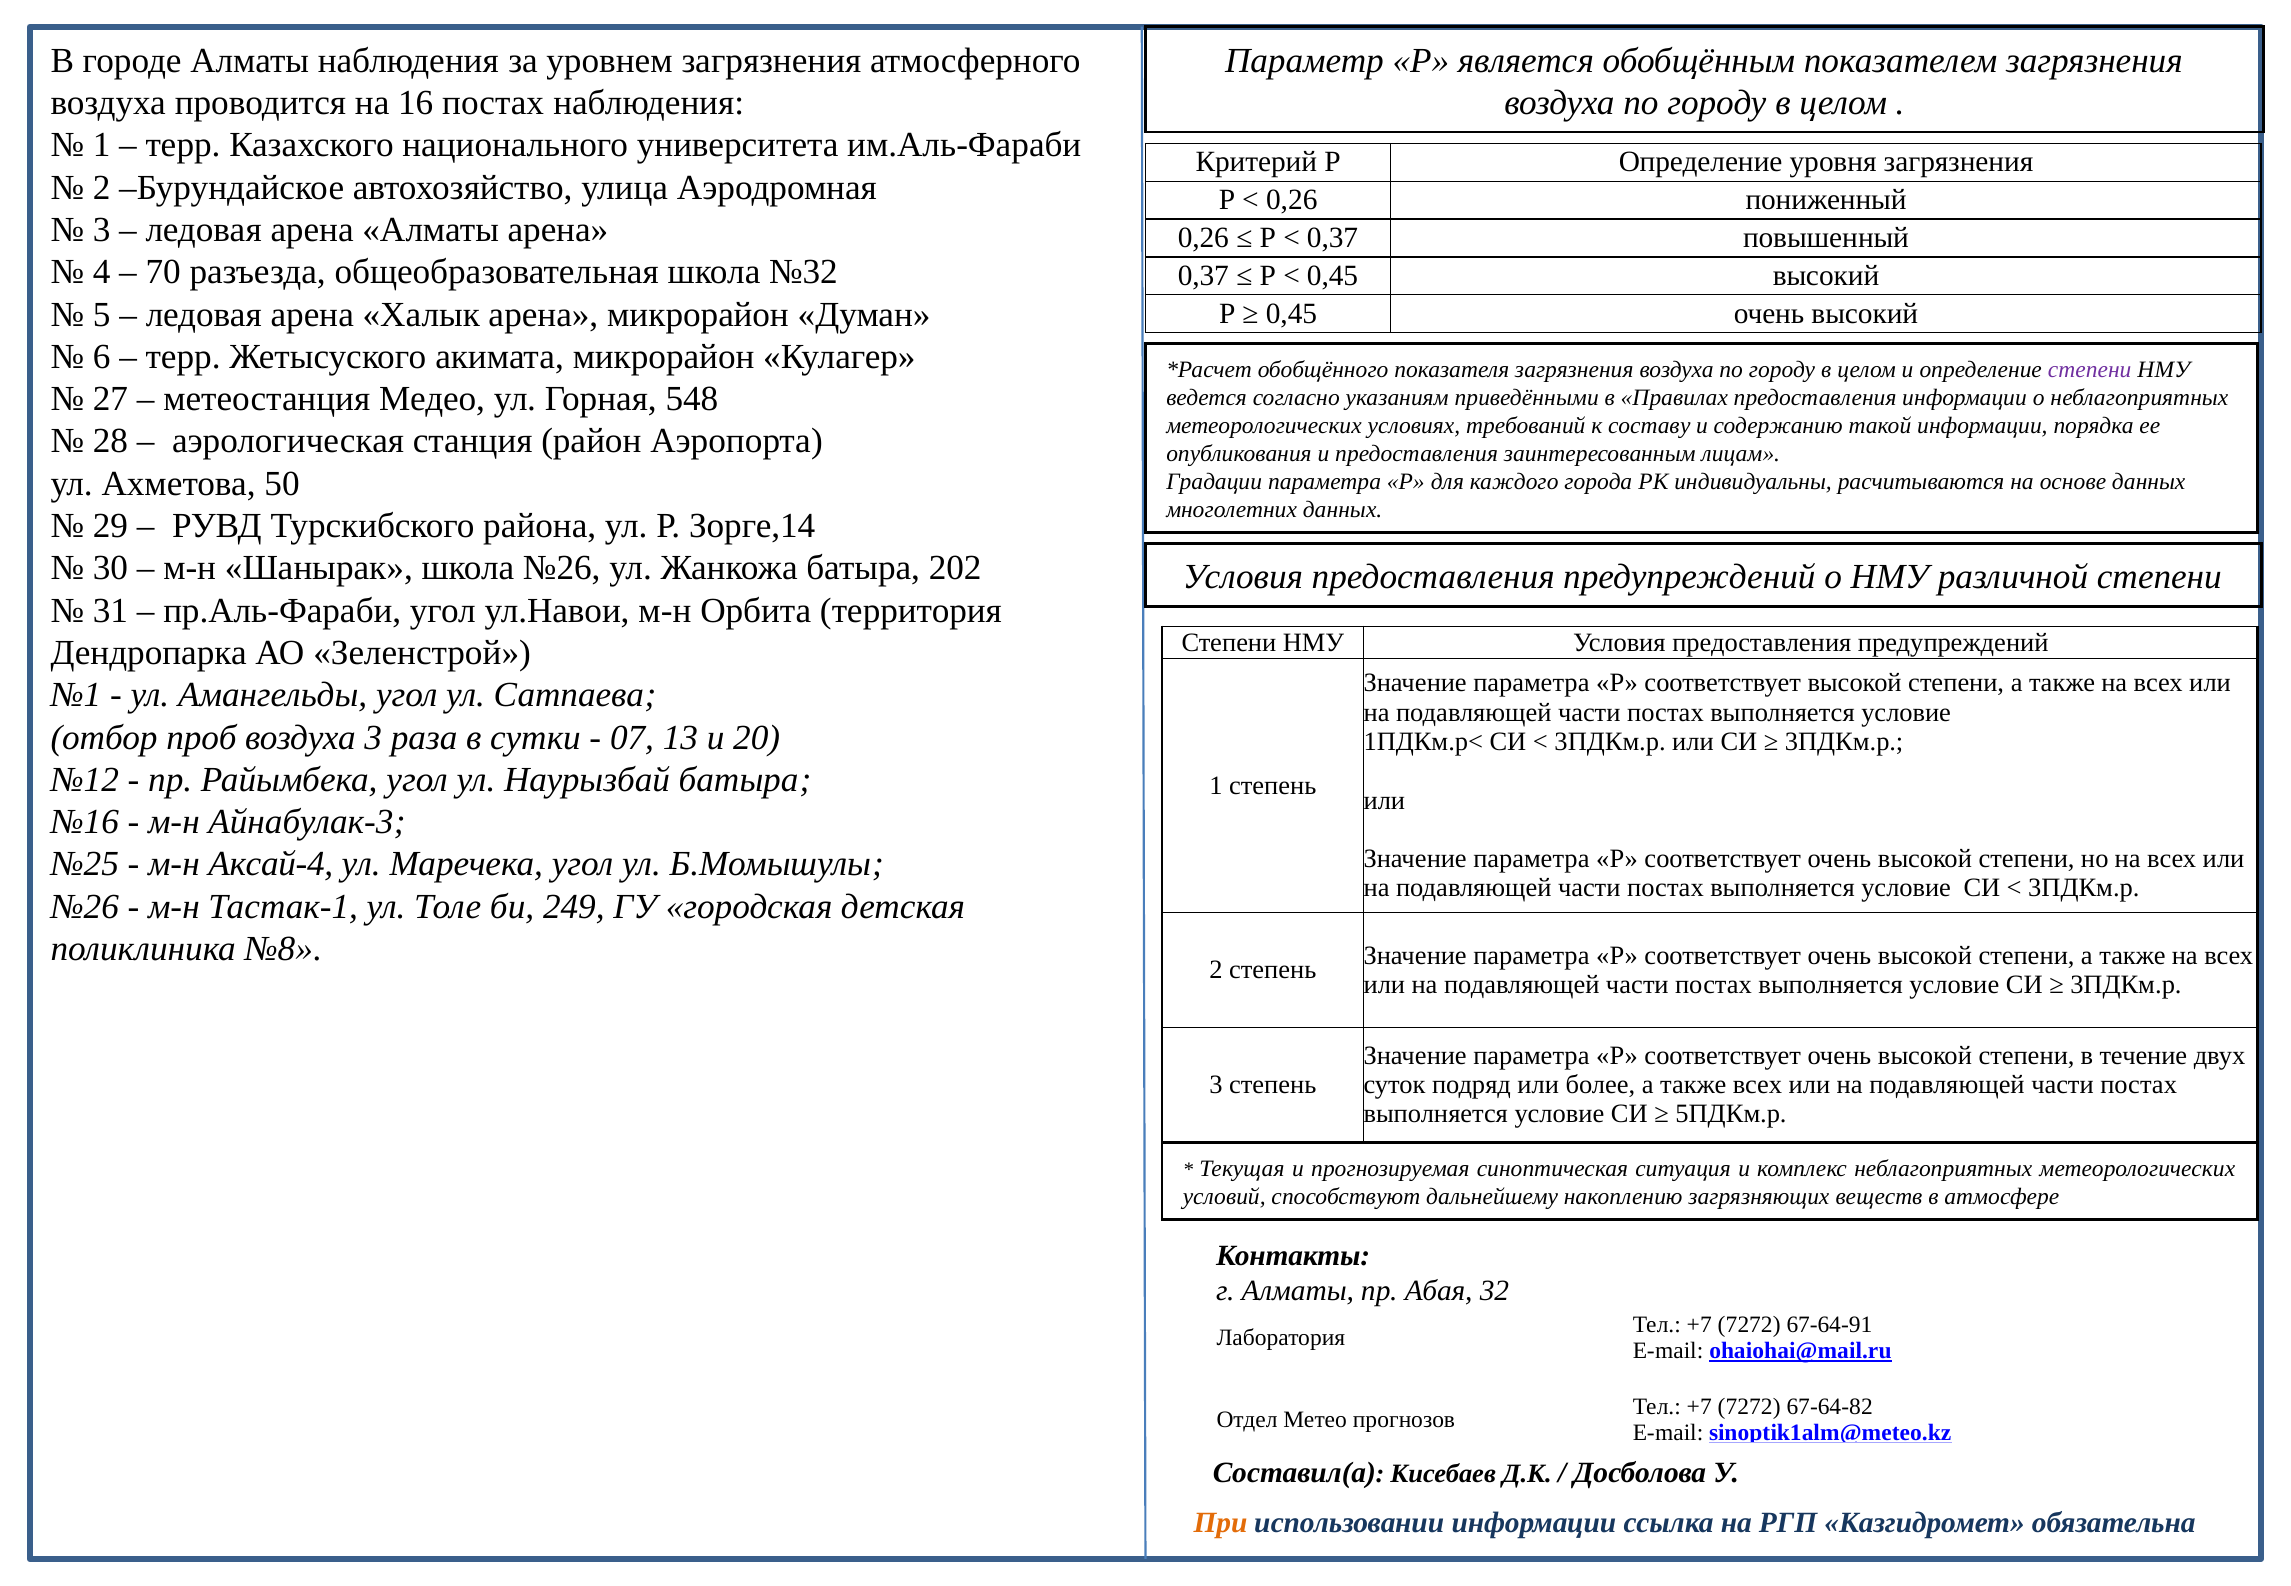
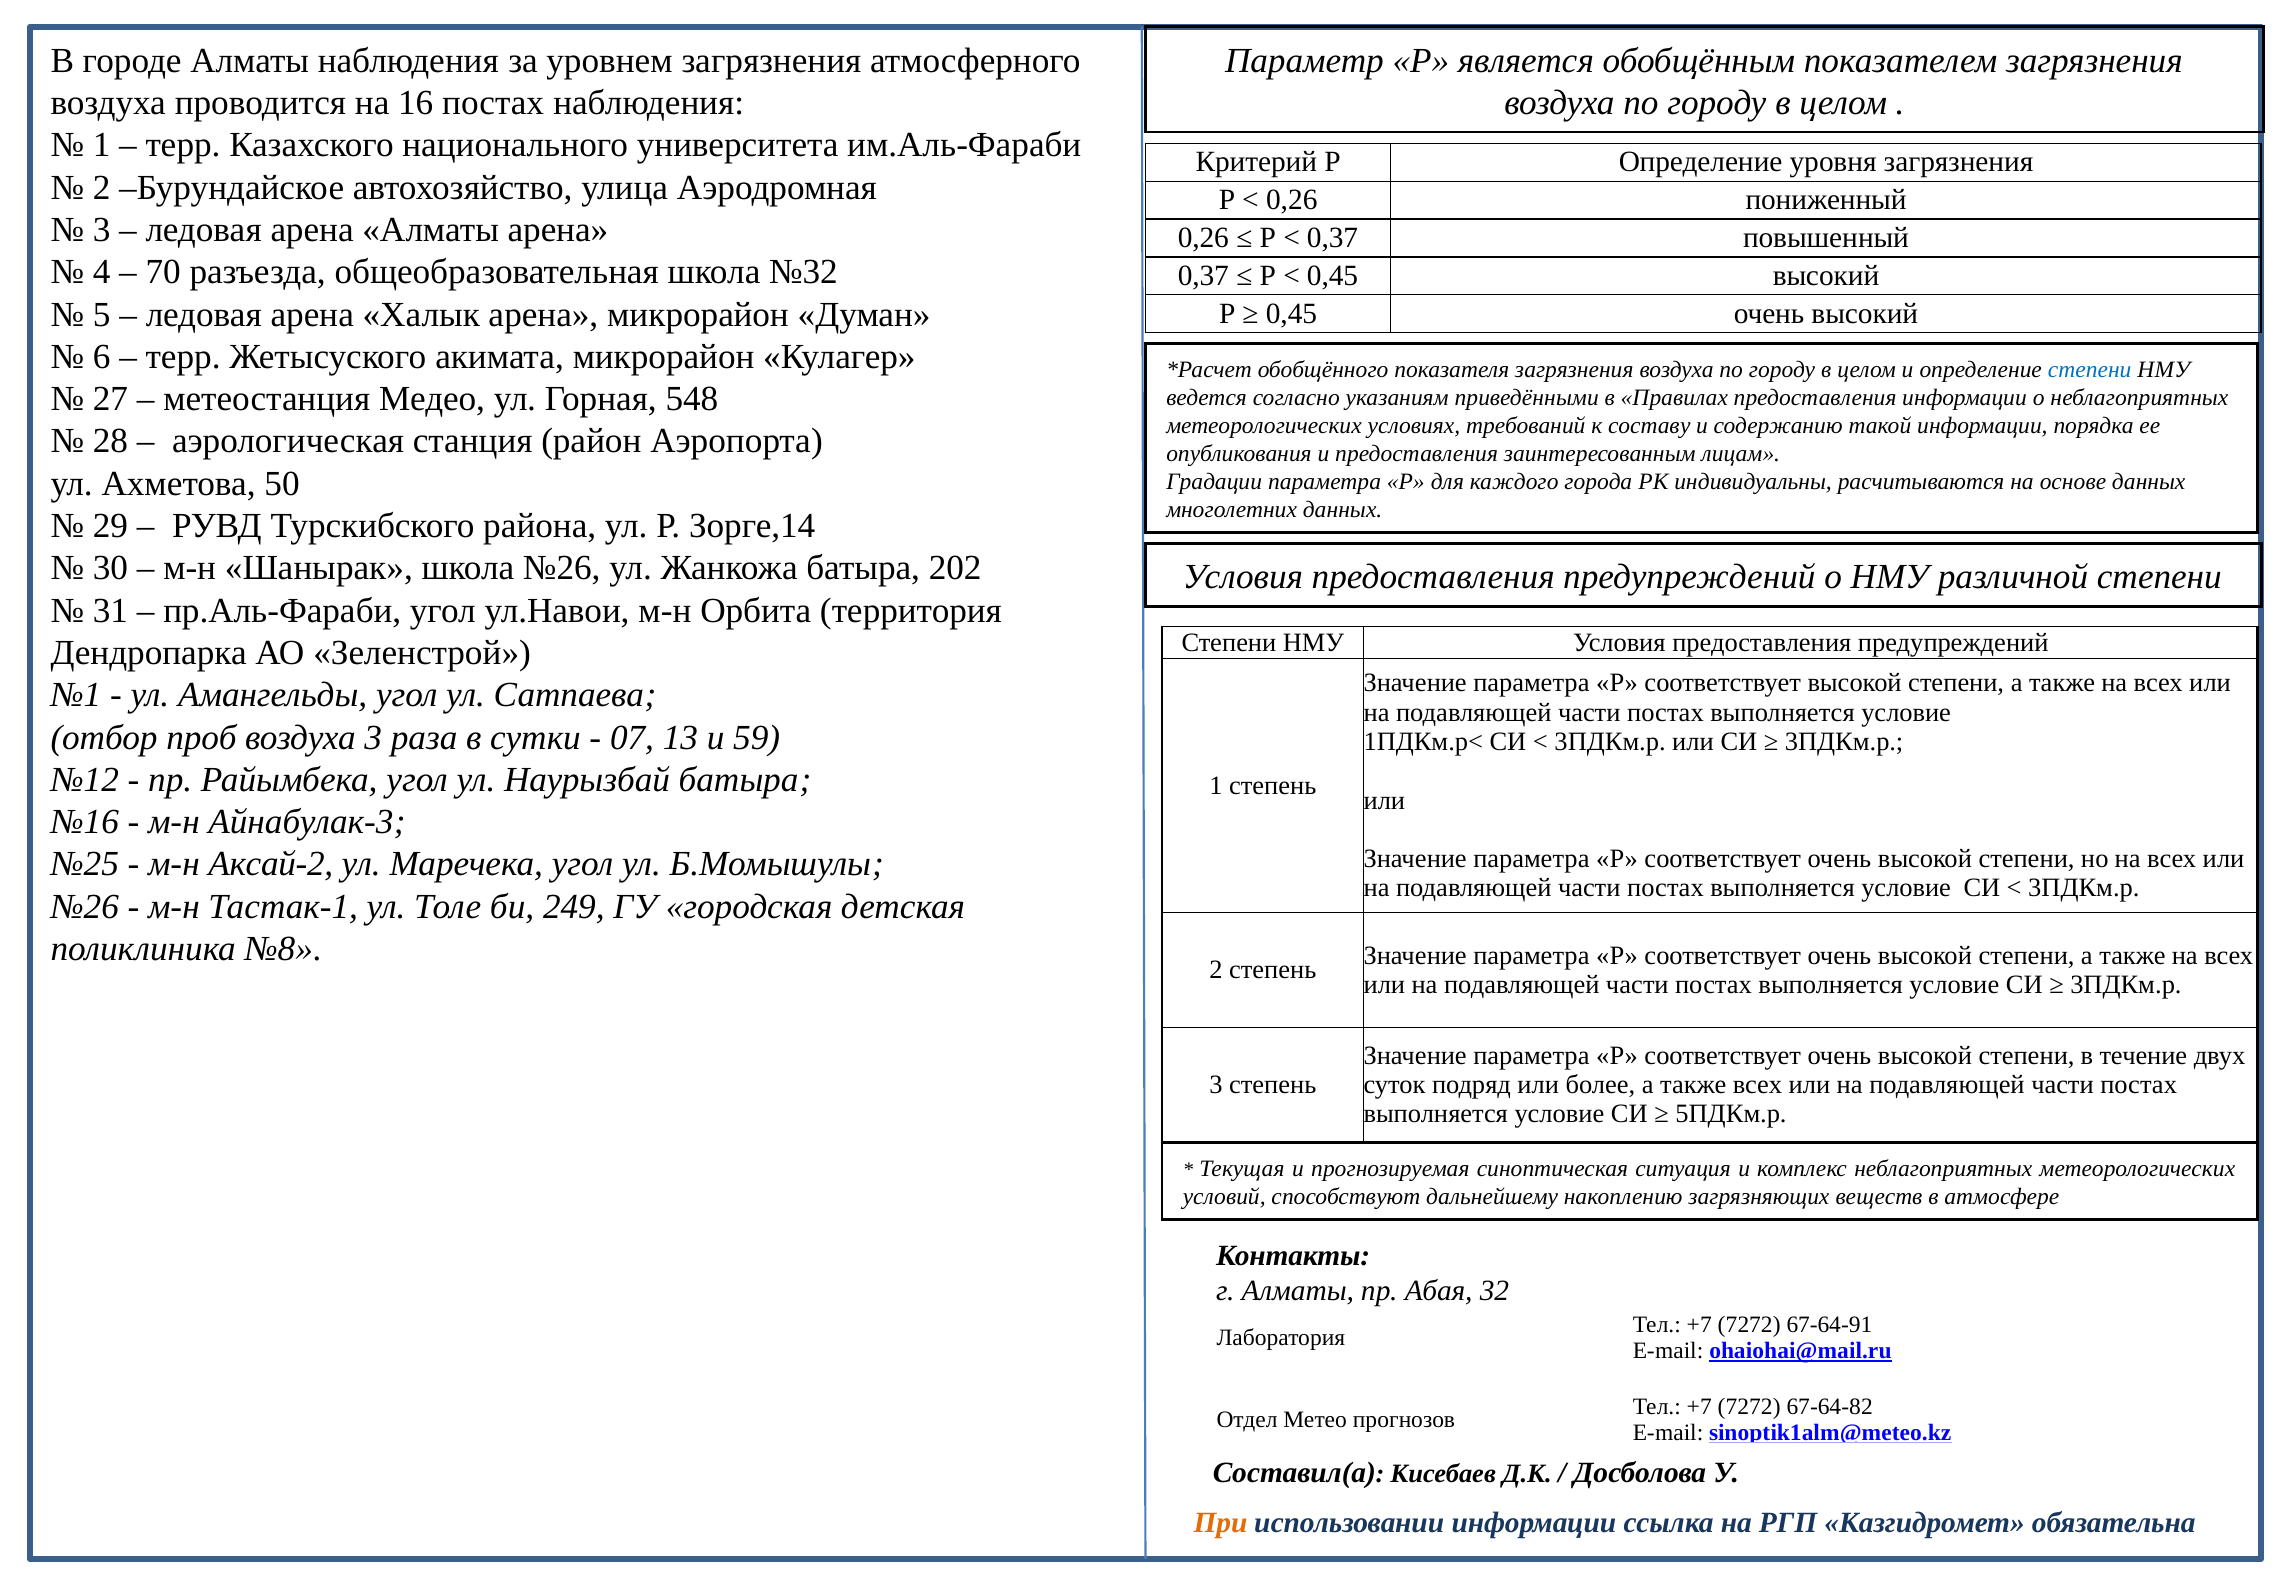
степени colour: purple -> blue (2090, 369)
20: 20 -> 59 (757, 737)
Аксай-4: Аксай-4 -> Аксай-2 (271, 864)
